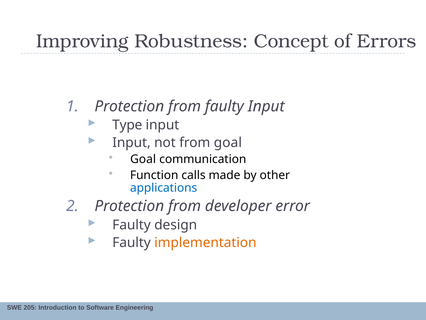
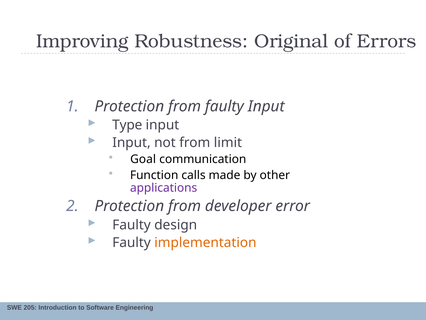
Concept: Concept -> Original (291, 41)
from goal: goal -> limit (228, 142)
applications colour: blue -> purple (164, 188)
